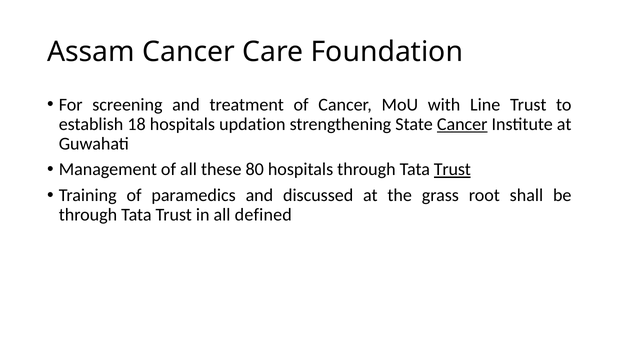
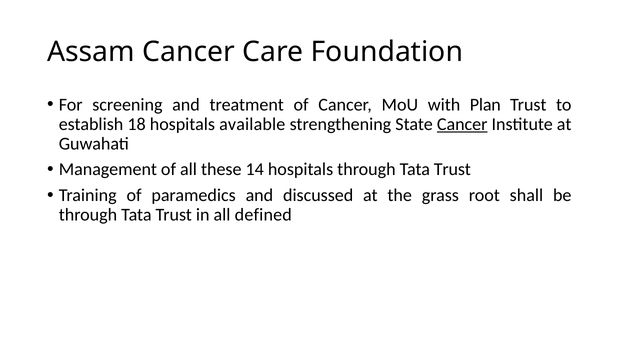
Line: Line -> Plan (485, 105)
updation: updation -> available (252, 124)
80: 80 -> 14 (255, 170)
Trust underline: present -> none (452, 170)
